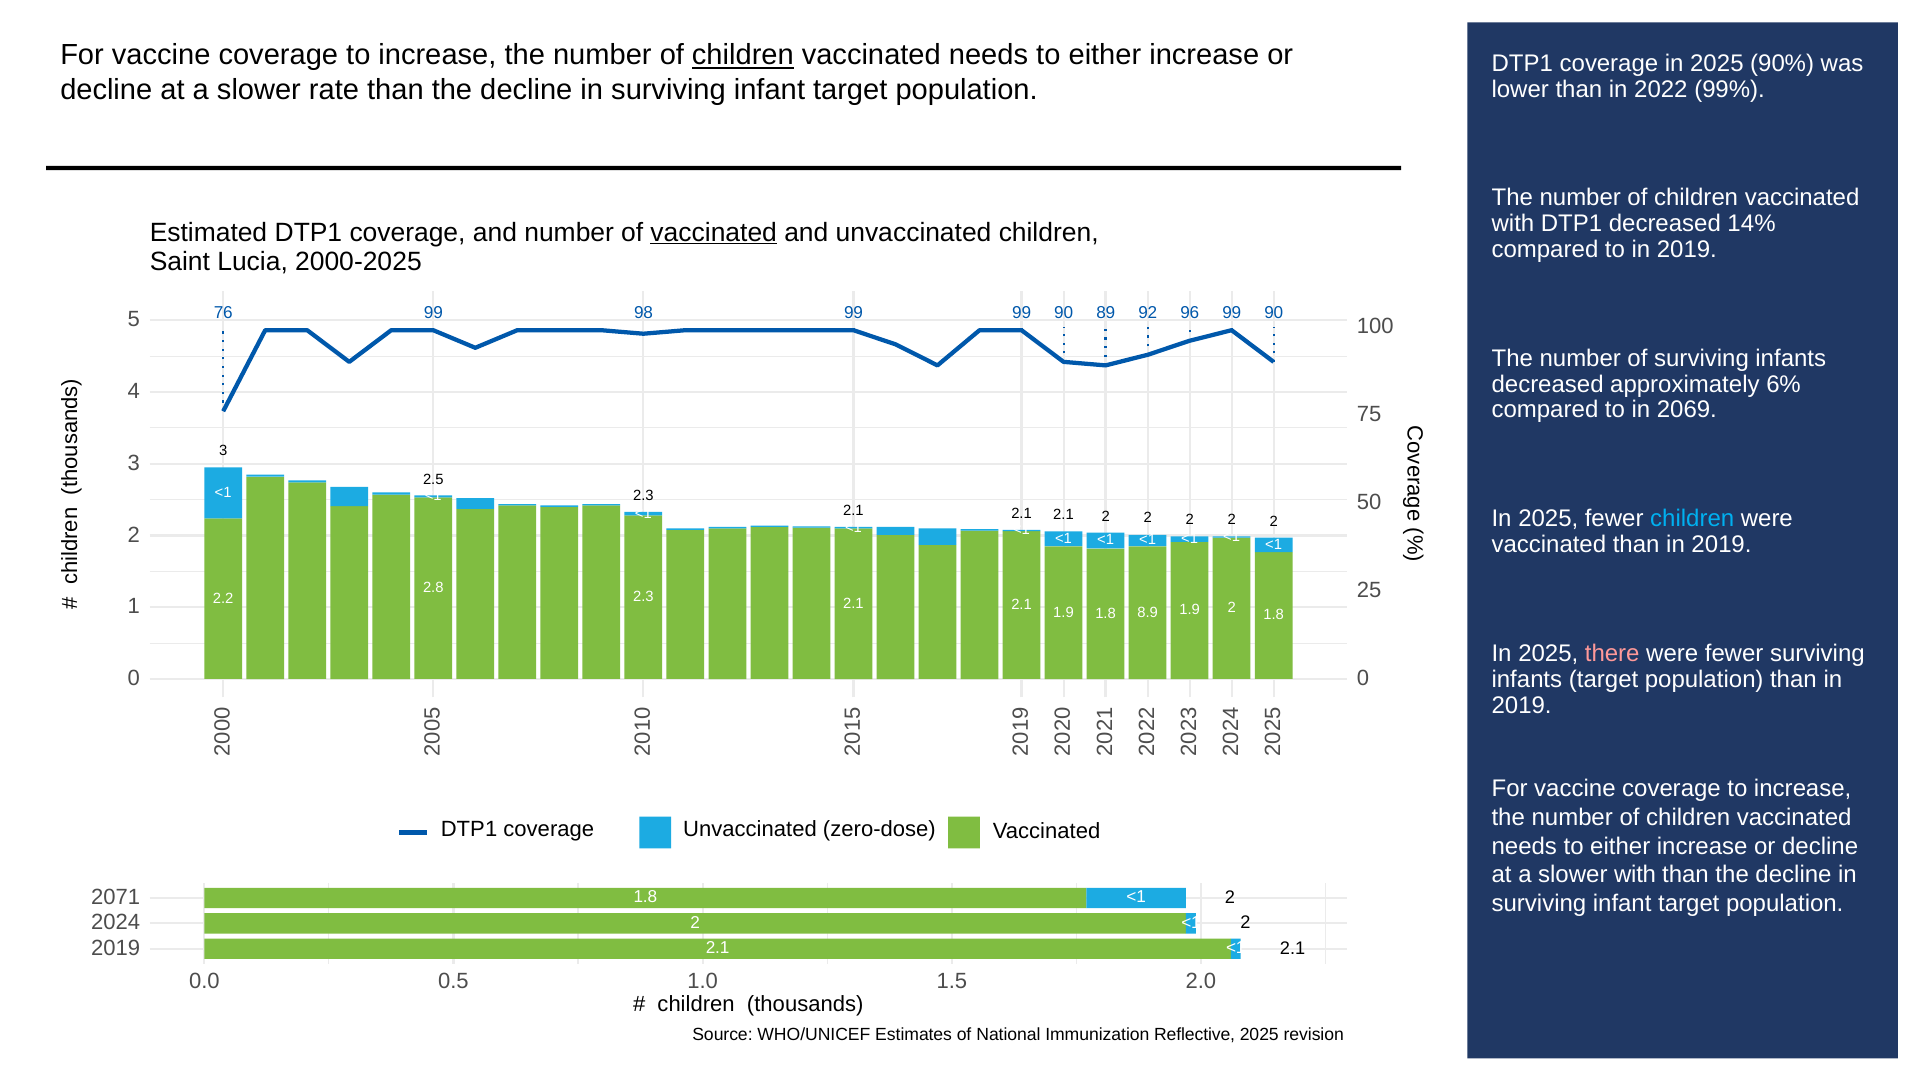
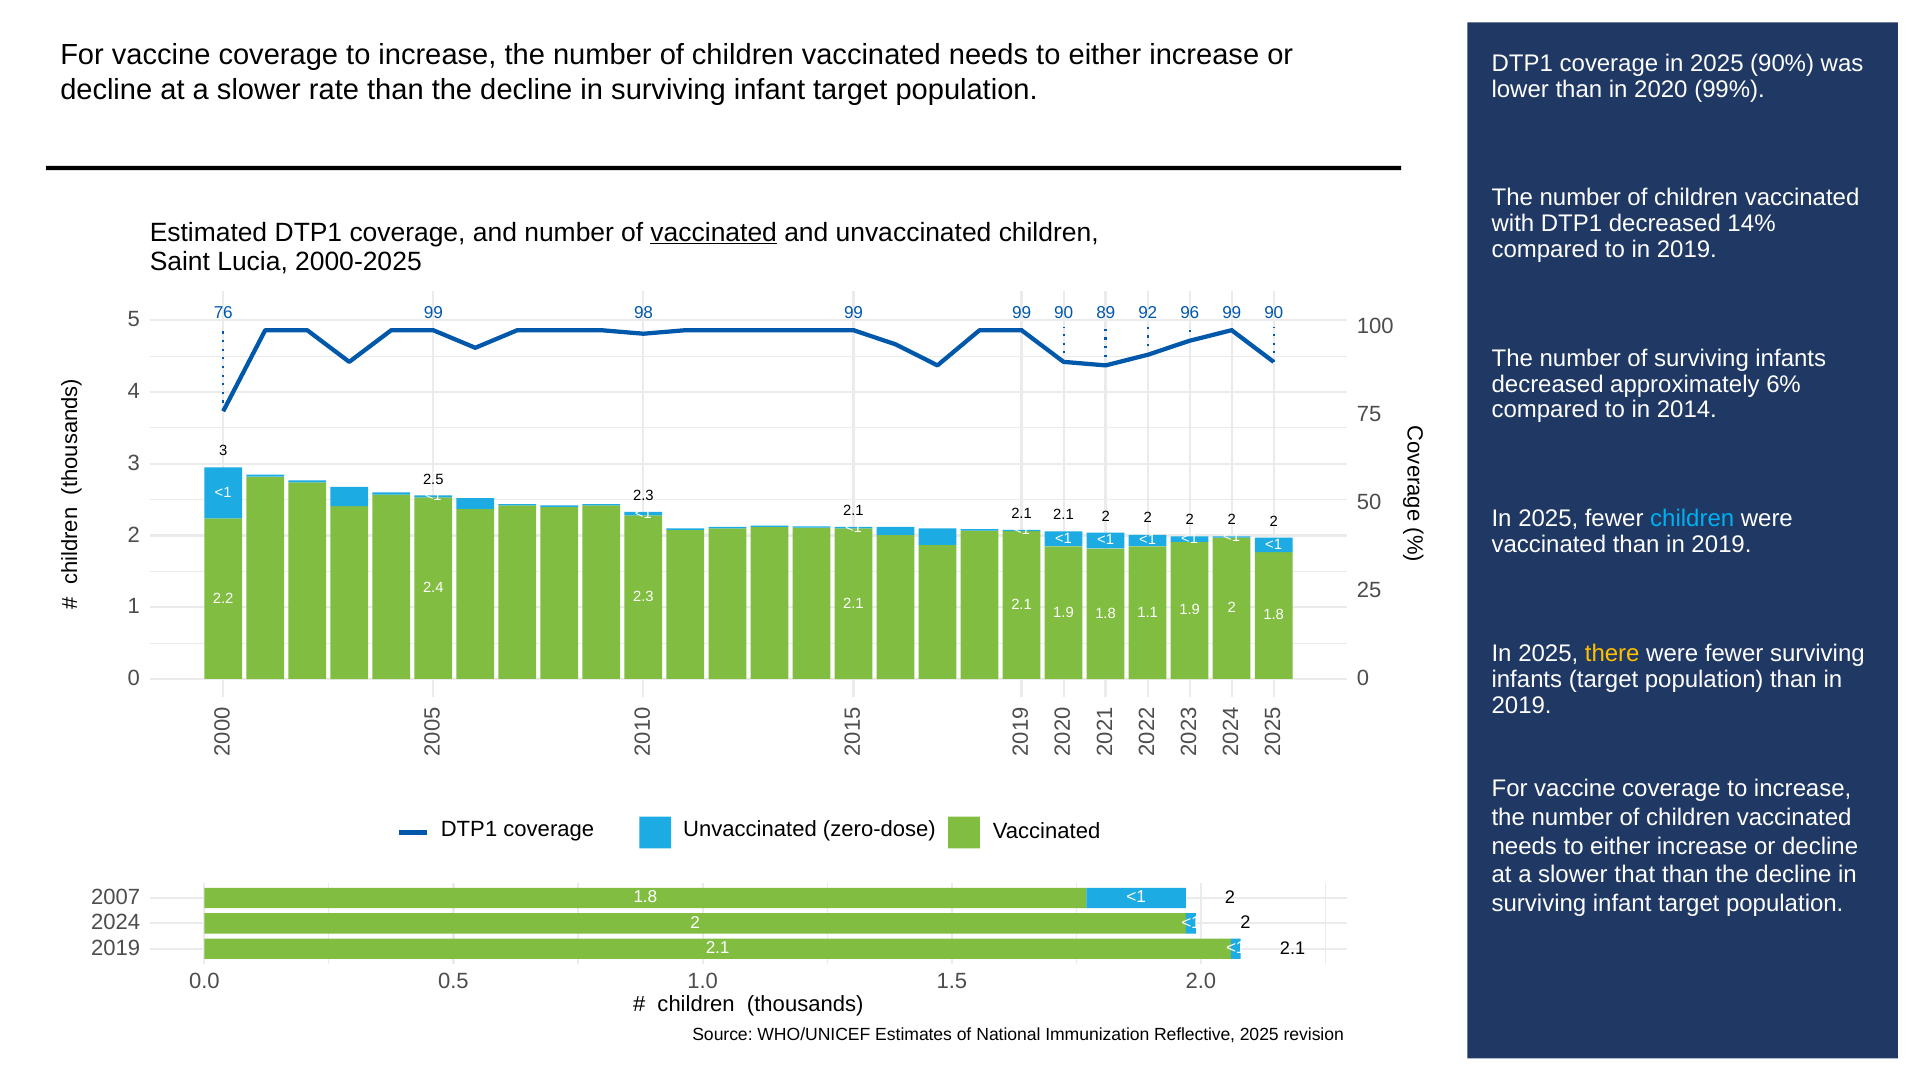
children underline: present -> none (743, 55)
2022: 2022 -> 2020 (1661, 89)
2069: 2069 -> 2014 (1687, 410)
2.8: 2.8 -> 2.4 (433, 588)
8.9: 8.9 -> 1.1 (1148, 612)
there colour: pink -> yellow (1612, 653)
slower with: with -> that (1635, 875)
2071: 2071 -> 2007 (116, 897)
